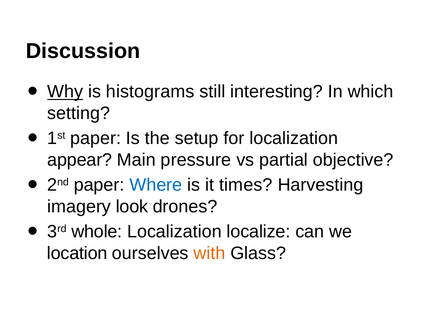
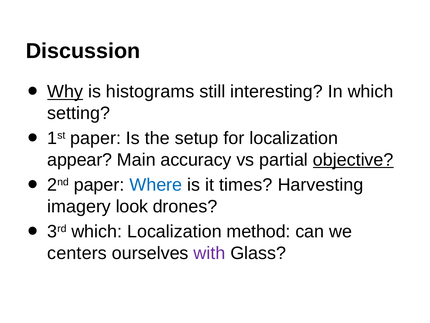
pressure: pressure -> accuracy (196, 160)
objective underline: none -> present (353, 160)
3rd whole: whole -> which (97, 231)
localize: localize -> method (259, 231)
location: location -> centers (77, 253)
with colour: orange -> purple (209, 253)
